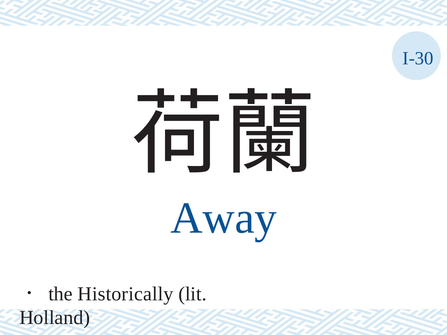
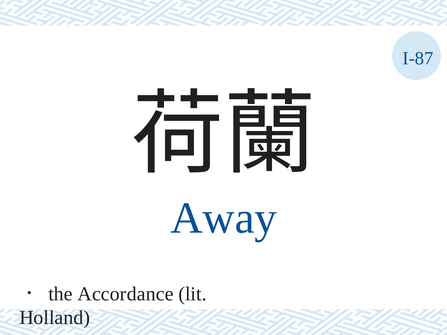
I-30: I-30 -> I-87 (418, 59)
Historically: Historically -> Accordance (126, 294)
